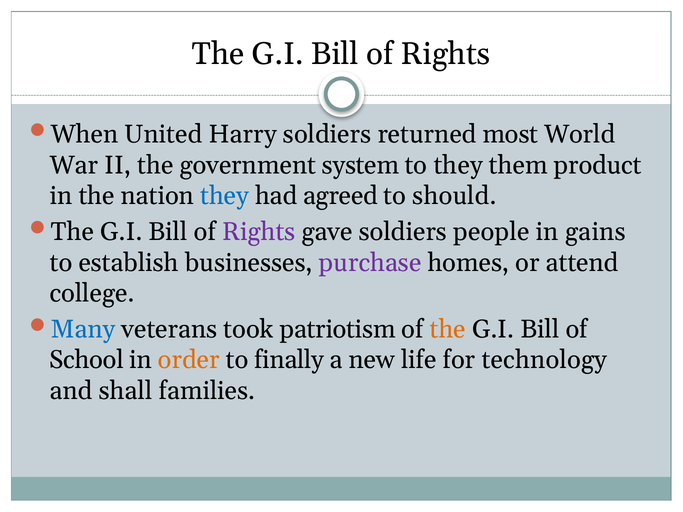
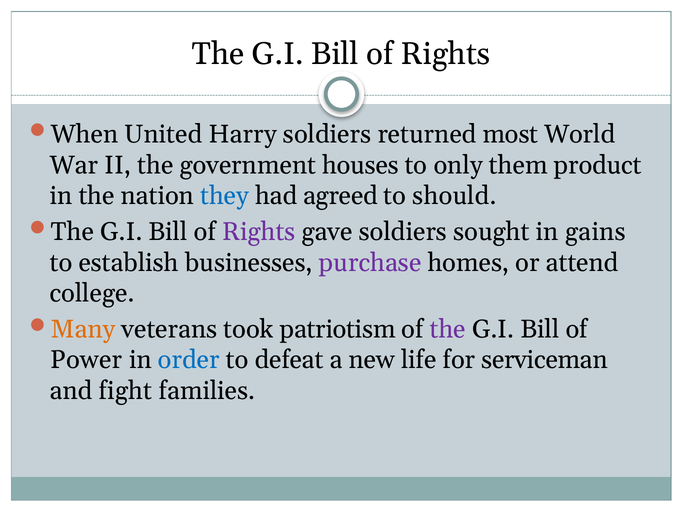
system: system -> houses (360, 165)
to they: they -> only (458, 165)
people: people -> sought (491, 232)
Many colour: blue -> orange (83, 329)
the colour: orange -> purple (448, 329)
School: School -> Power (86, 360)
order colour: orange -> blue (189, 360)
finally: finally -> defeat (289, 360)
technology: technology -> serviceman (545, 360)
shall: shall -> fight (125, 391)
